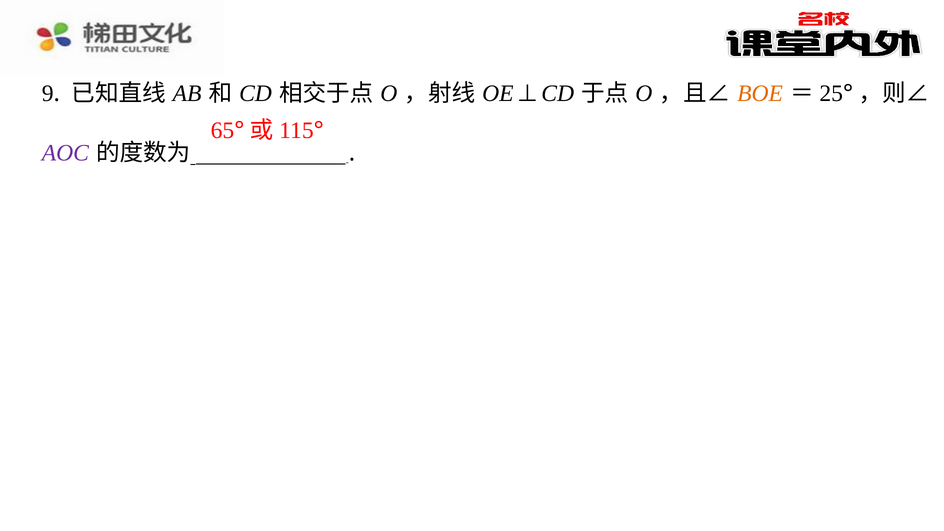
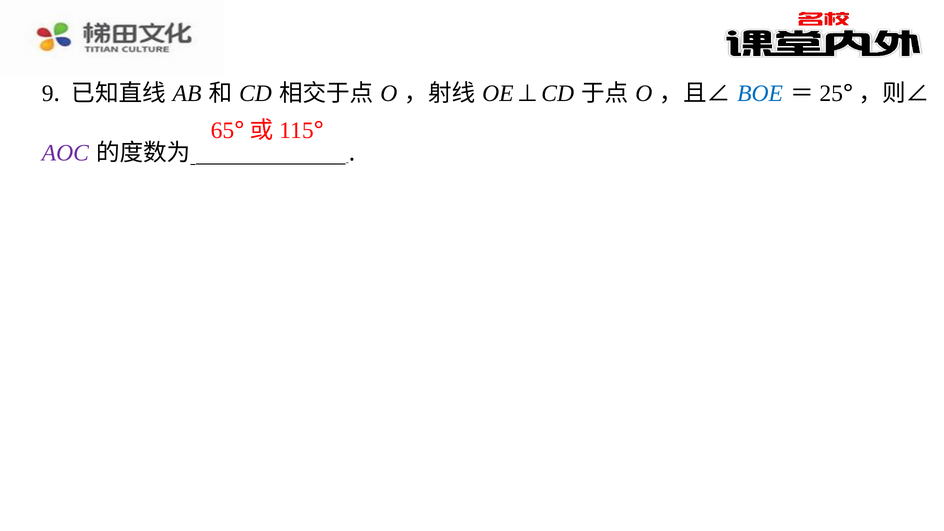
BOE colour: orange -> blue (760, 94)
